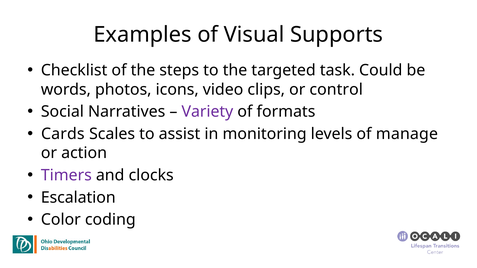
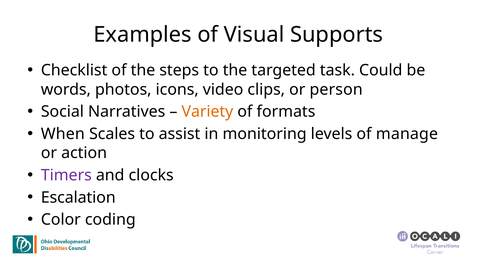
control: control -> person (336, 90)
Variety colour: purple -> orange (207, 112)
Cards: Cards -> When (63, 134)
